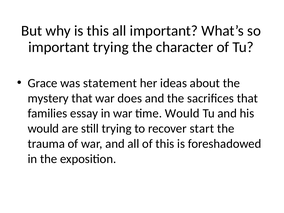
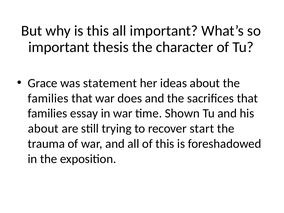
important trying: trying -> thesis (111, 47)
mystery: mystery -> families (48, 98)
time Would: Would -> Shown (182, 113)
would: would -> about (43, 129)
